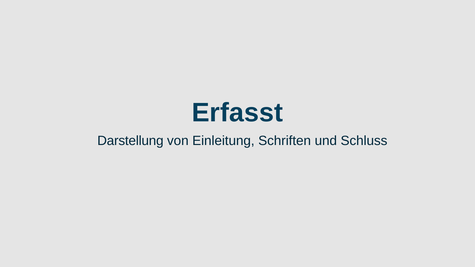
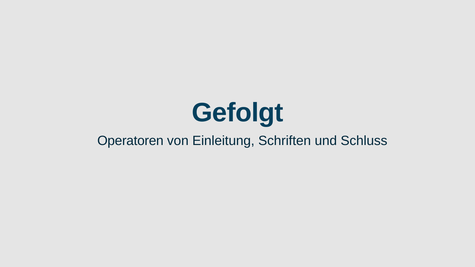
Erfasst: Erfasst -> Gefolgt (238, 113)
Darstellung: Darstellung -> Operatoren (130, 141)
